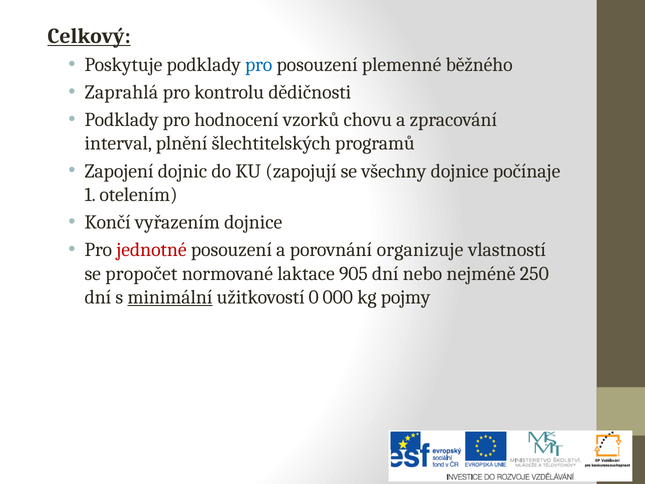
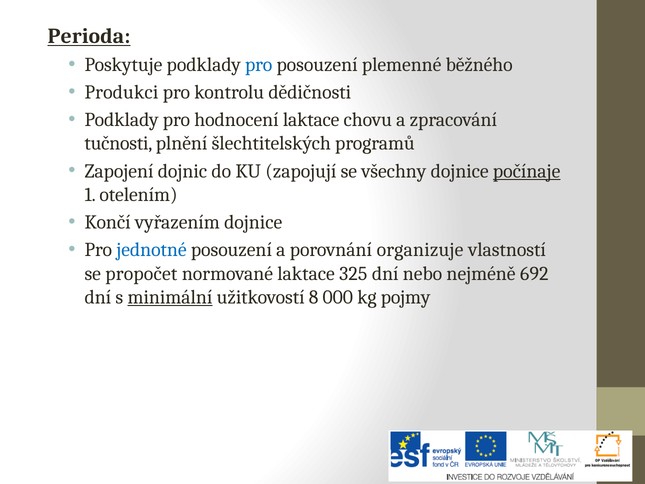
Celkový: Celkový -> Perioda (89, 36)
Zaprahlá: Zaprahlá -> Produkci (121, 92)
hodnocení vzorků: vzorků -> laktace (311, 120)
interval: interval -> tučnosti (118, 143)
počínaje underline: none -> present (527, 171)
jednotné colour: red -> blue (151, 250)
905: 905 -> 325 (353, 273)
250: 250 -> 692 (534, 273)
0: 0 -> 8 (314, 297)
